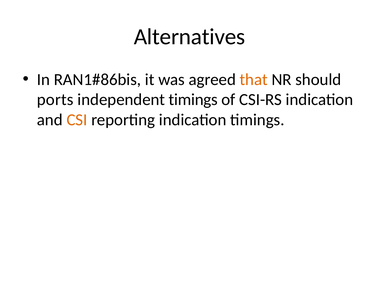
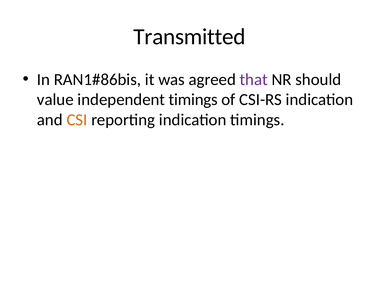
Alternatives: Alternatives -> Transmitted (190, 37)
that colour: orange -> purple (254, 80)
ports: ports -> value (55, 100)
